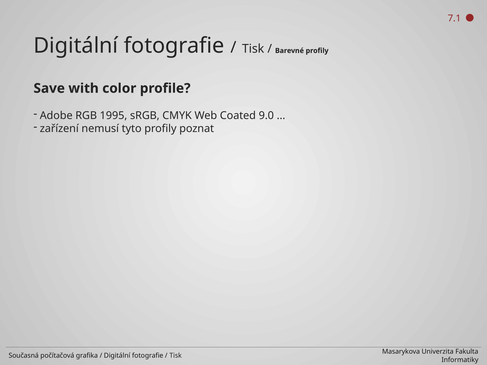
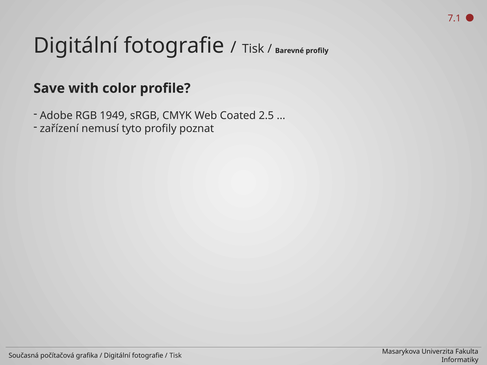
1995: 1995 -> 1949 (114, 116)
9.0: 9.0 -> 2.5 (266, 116)
